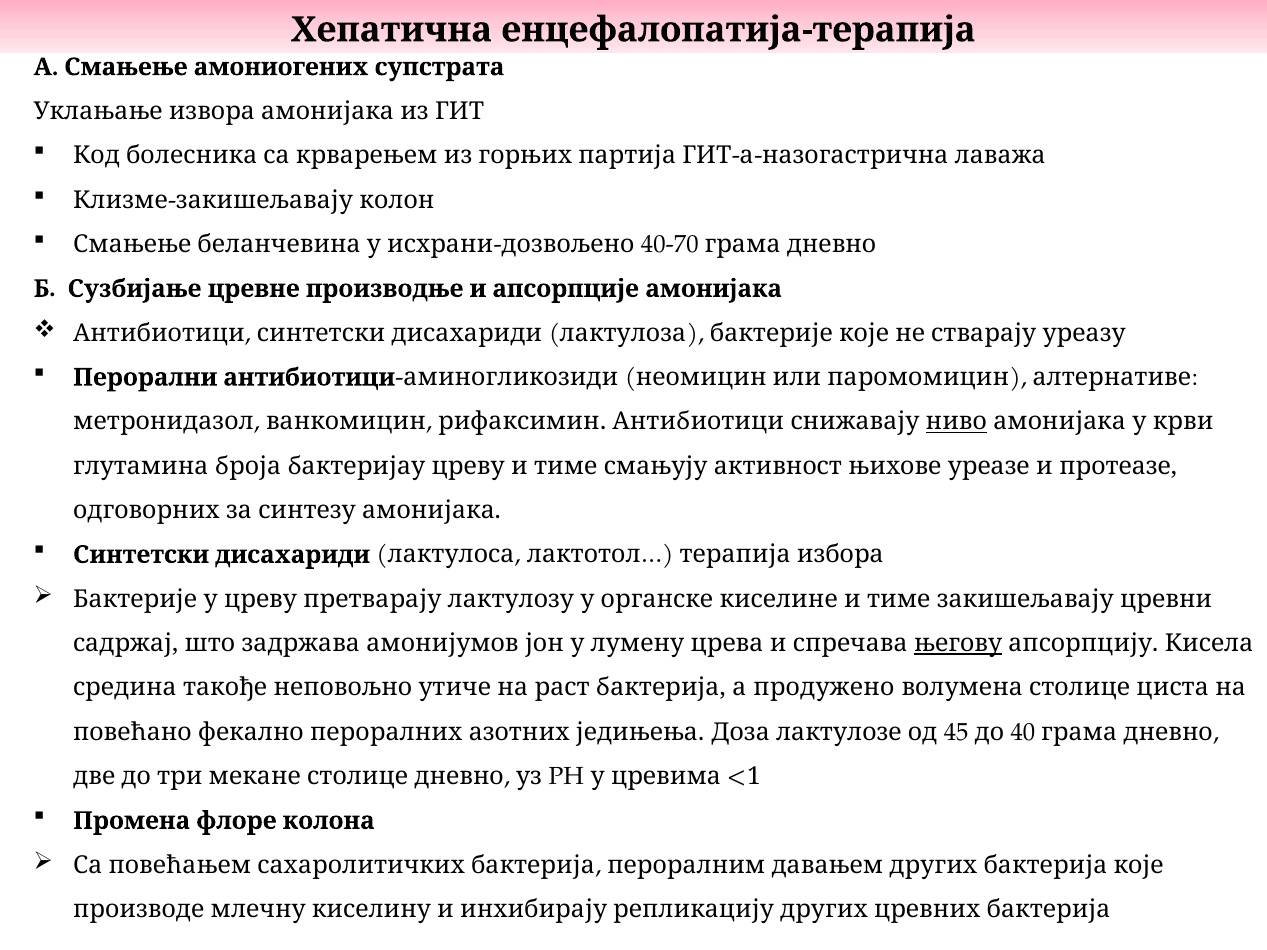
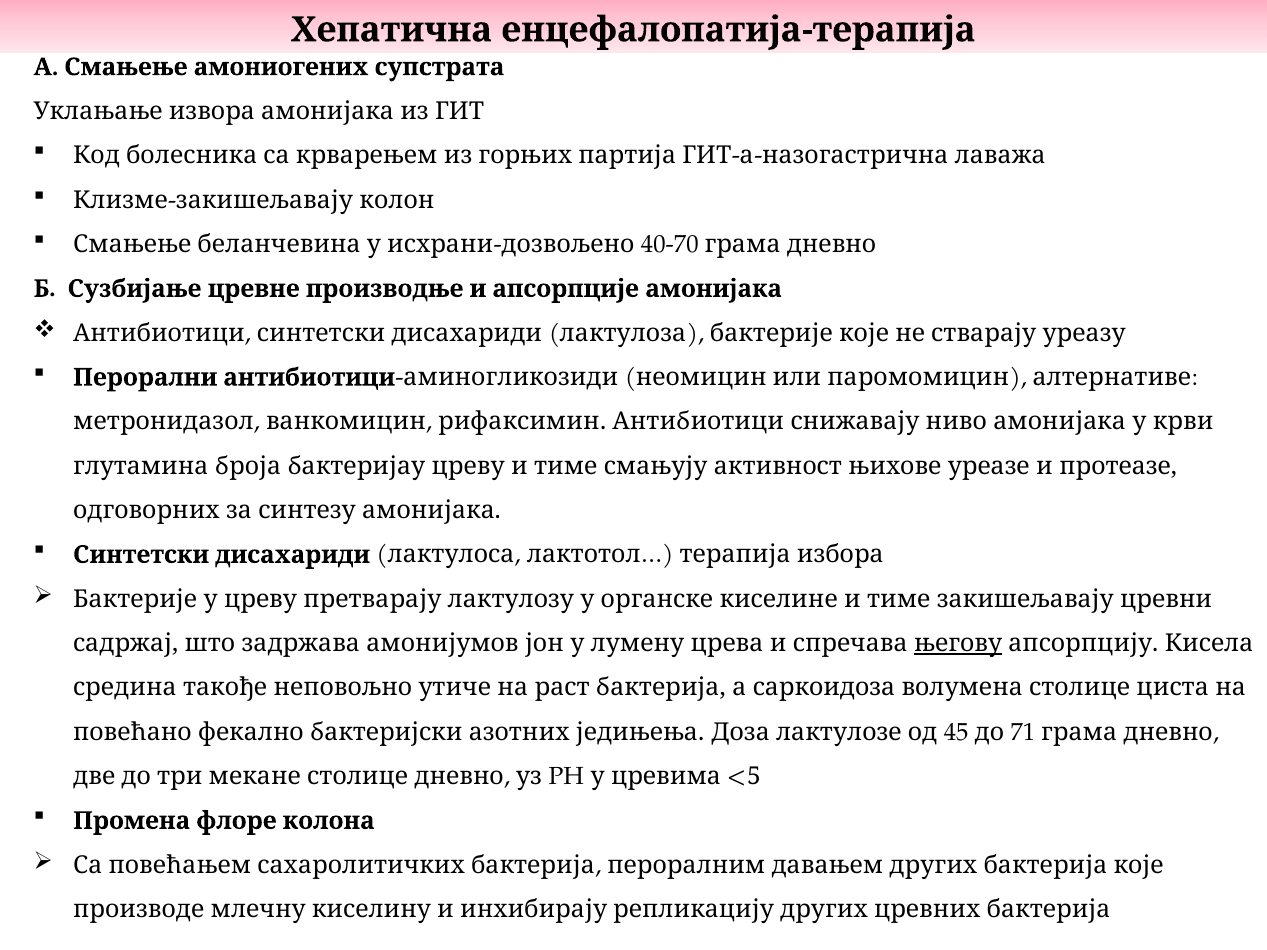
ниво underline: present -> none (956, 422)
продужено: продужено -> саркоидоза (824, 688)
пероралних: пероралних -> бактеријски (386, 732)
40: 40 -> 71 (1023, 732)
1: 1 -> 5 (754, 777)
